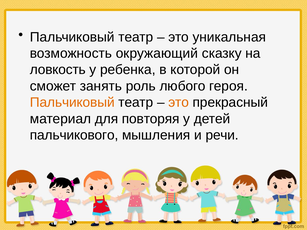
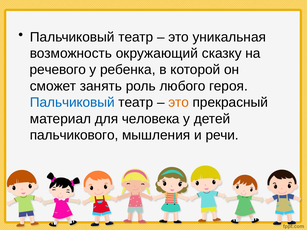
ловкость: ловкость -> речевого (58, 70)
Пальчиковый colour: orange -> blue (72, 103)
повторяя: повторяя -> человека (151, 119)
